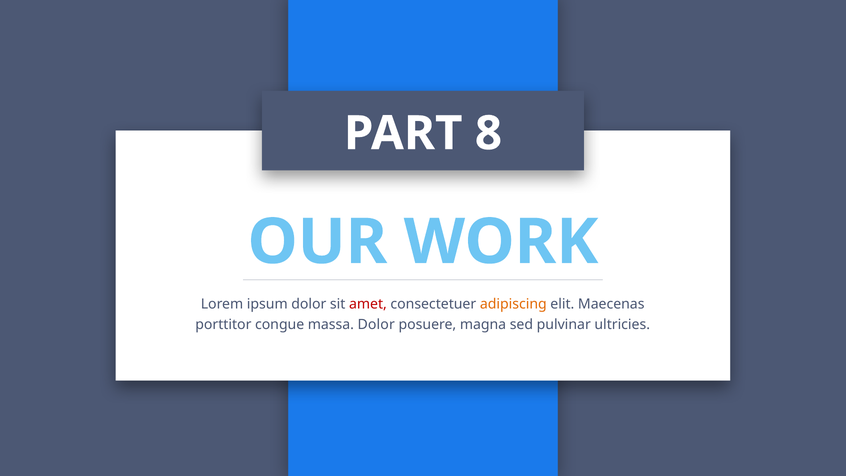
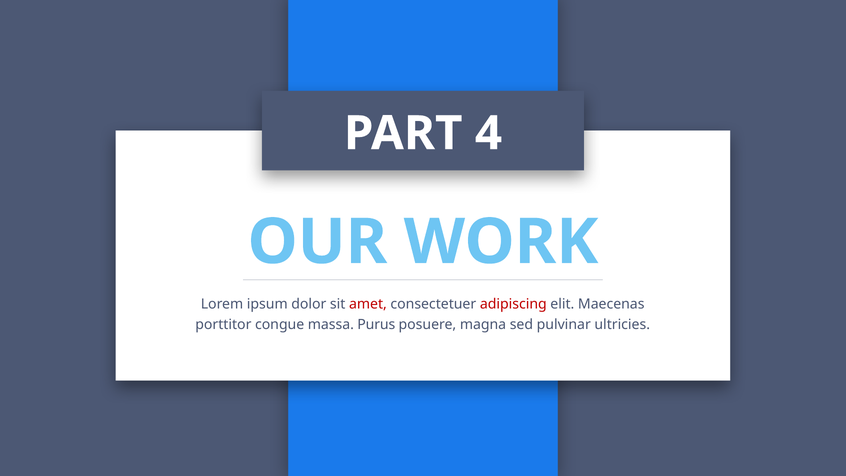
8: 8 -> 4 (488, 133)
adipiscing colour: orange -> red (513, 304)
massa Dolor: Dolor -> Purus (376, 324)
